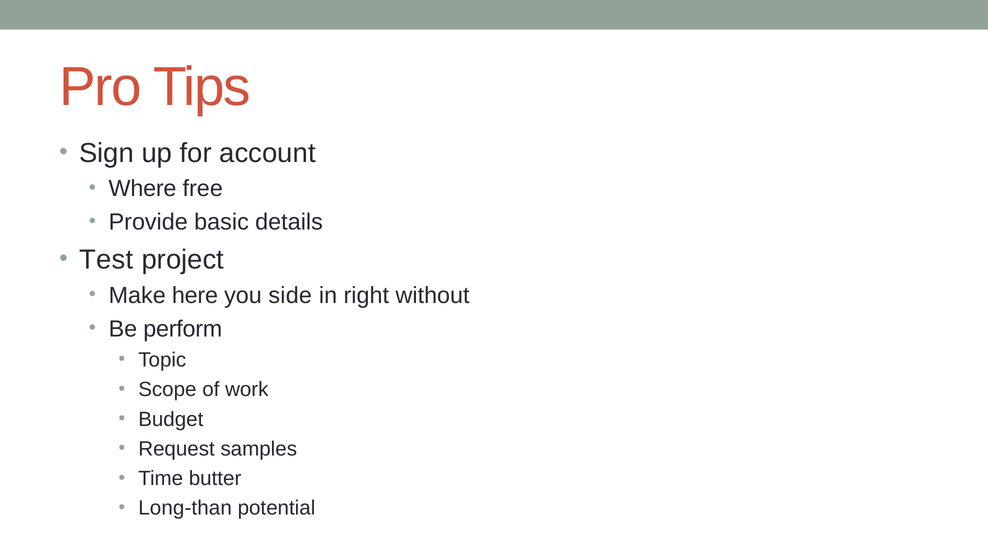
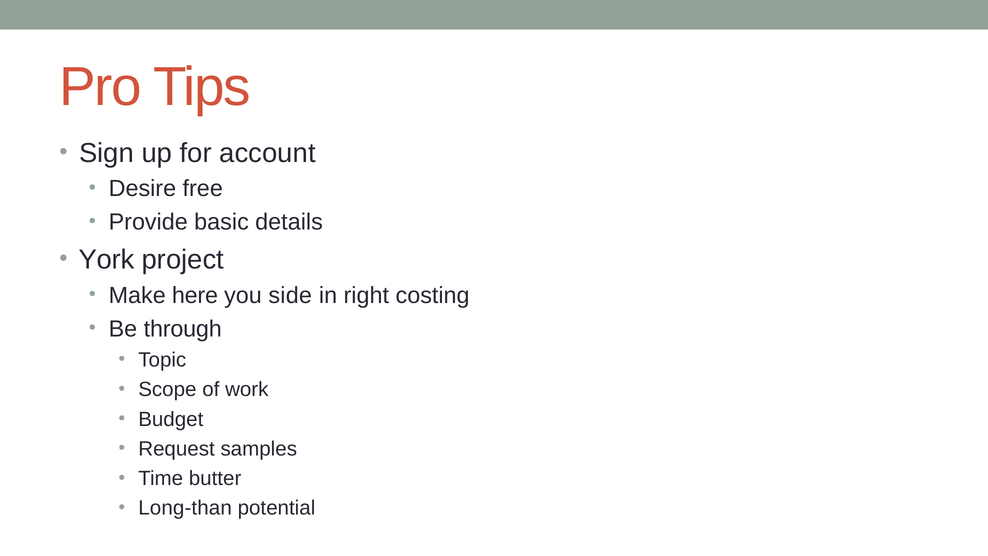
Where: Where -> Desire (142, 189)
Test: Test -> York (107, 260)
without: without -> costing (433, 295)
perform: perform -> through (183, 329)
